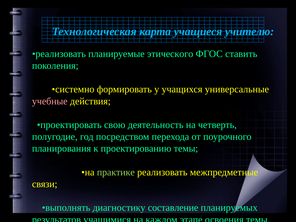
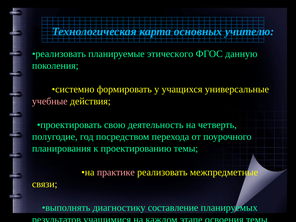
учащиеся: учащиеся -> основных (198, 32)
ставить: ставить -> данную (241, 54)
практике colour: light green -> pink (116, 172)
